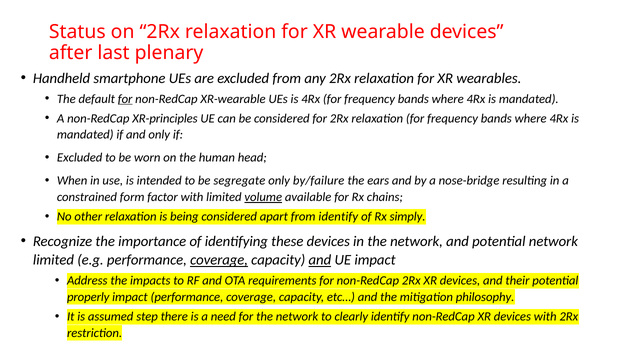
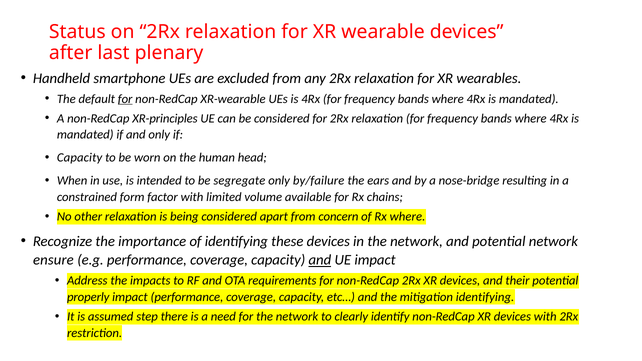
Excluded: Excluded -> Capacity (80, 158)
volume underline: present -> none (263, 197)
from identify: identify -> concern (338, 217)
Rx simply: simply -> where (408, 217)
limited: limited -> ensure (53, 260)
coverage underline: present -> none (219, 260)
mitigation philosophy: philosophy -> identifying (485, 297)
